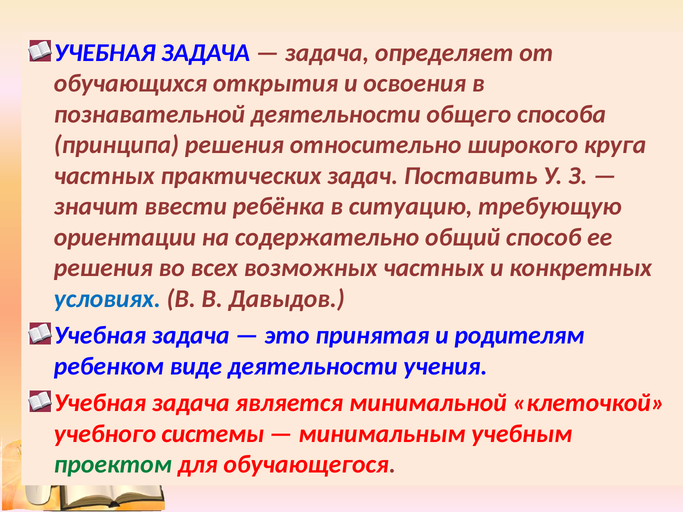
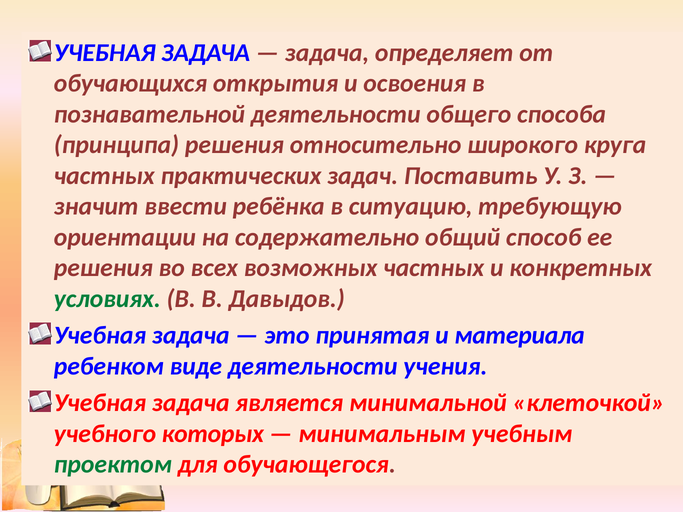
условиях colour: blue -> green (107, 299)
родителям: родителям -> материала (520, 336)
системы: системы -> которых (213, 434)
